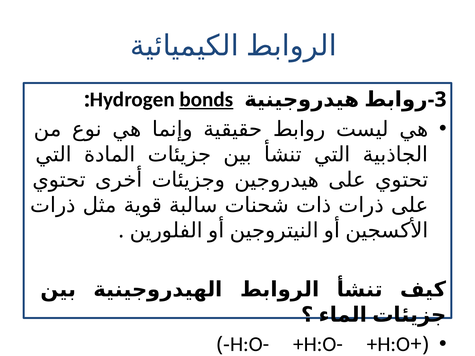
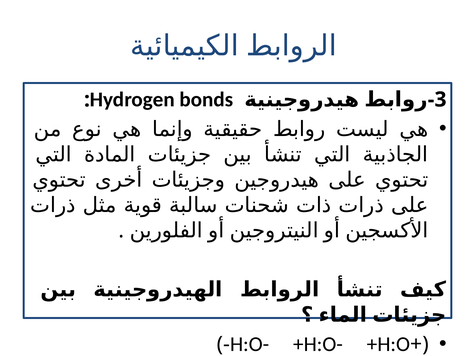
bonds underline: present -> none (206, 100)
